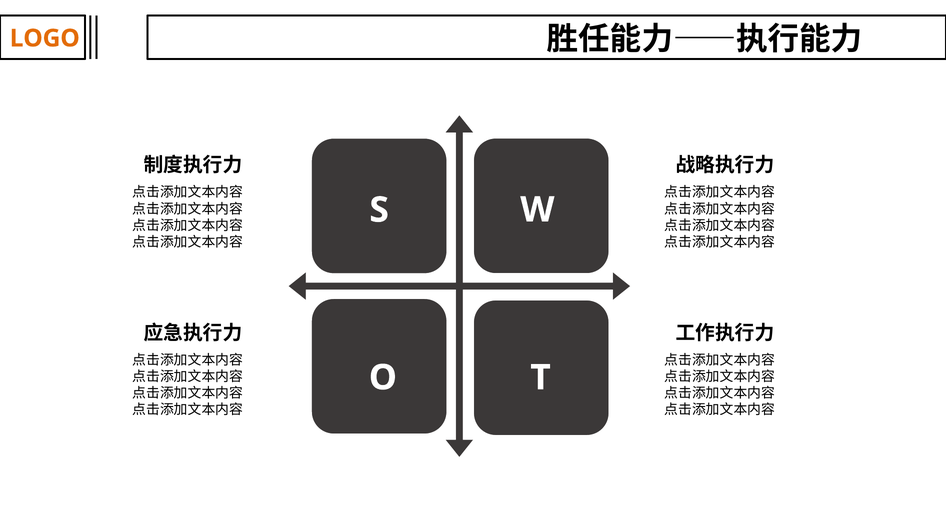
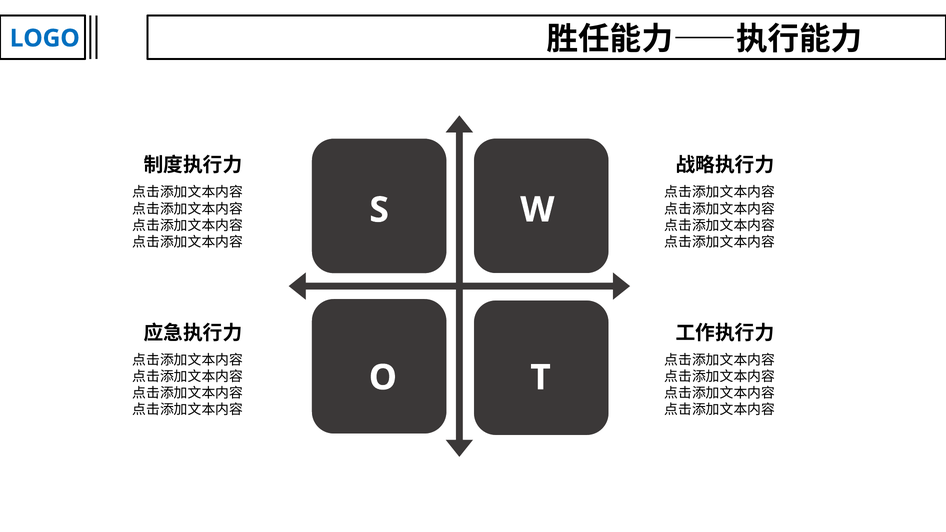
LOGO colour: orange -> blue (45, 38)
